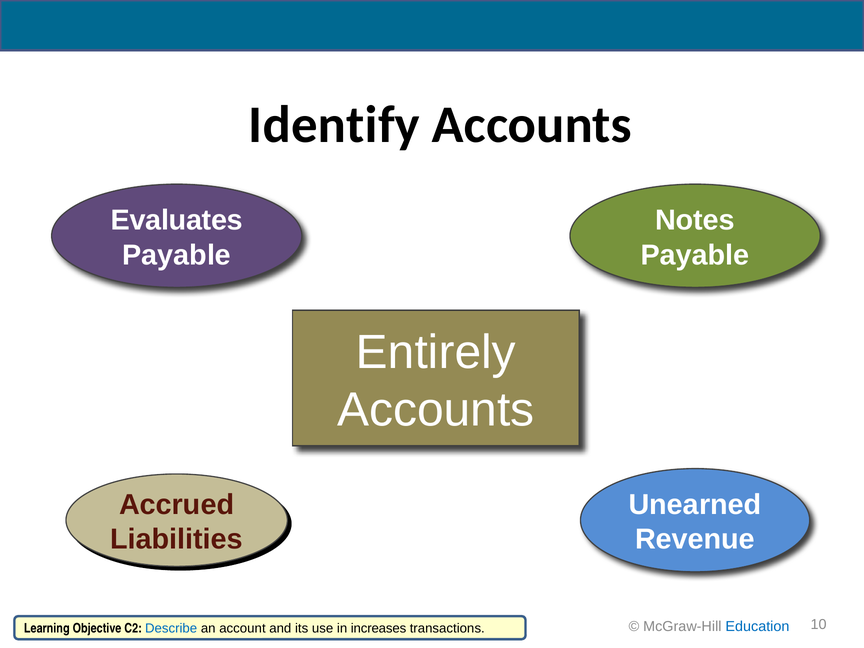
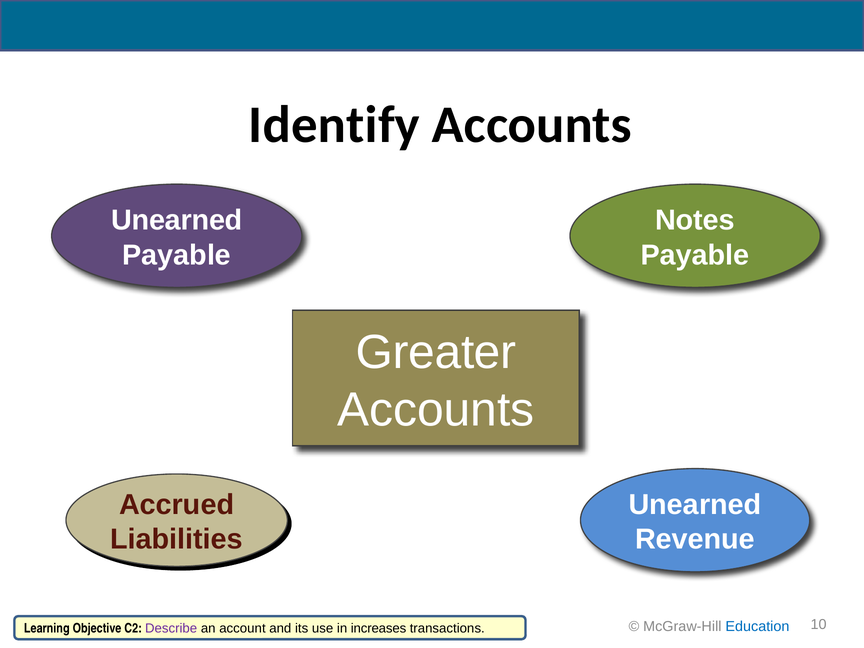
Evaluates: Evaluates -> Unearned (177, 220)
Entirely: Entirely -> Greater (436, 353)
Describe colour: blue -> purple (171, 629)
